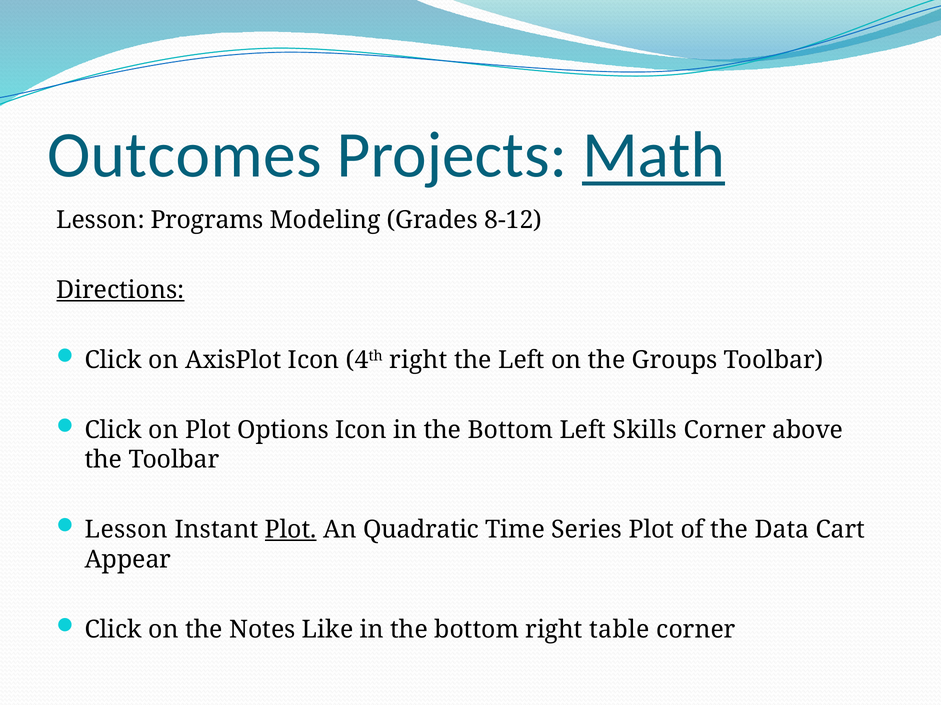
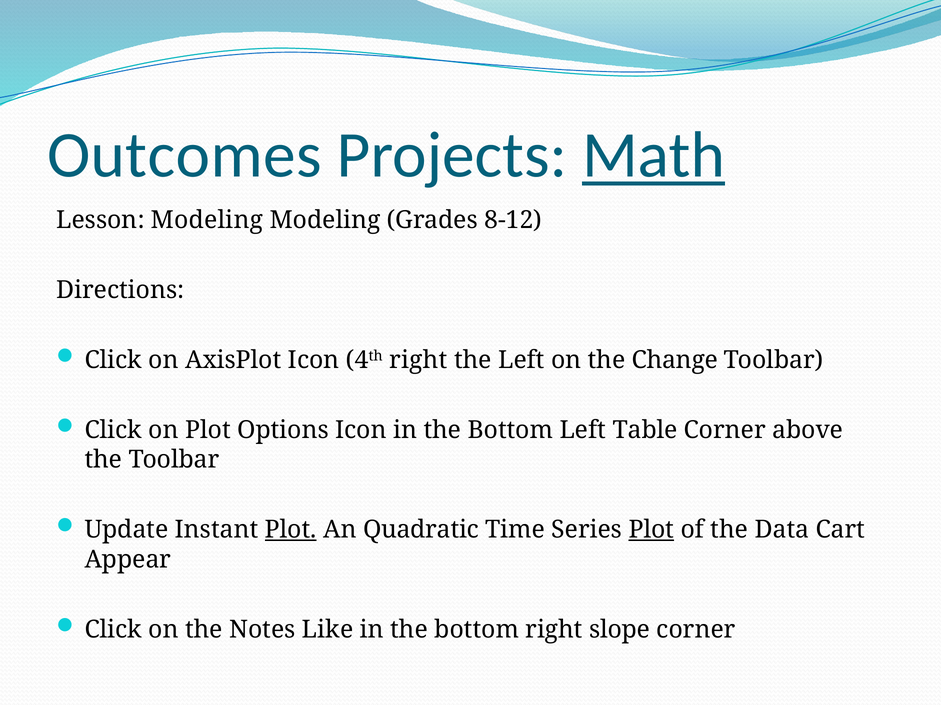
Lesson Programs: Programs -> Modeling (207, 220)
Directions underline: present -> none (120, 290)
Groups: Groups -> Change (675, 360)
Skills: Skills -> Table (645, 430)
Lesson: Lesson -> Update (126, 530)
Plot underline: none -> present (651, 530)
table: table -> slope (620, 630)
